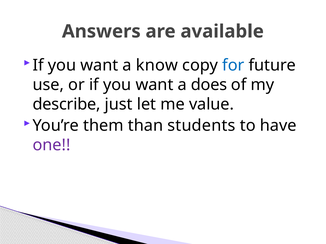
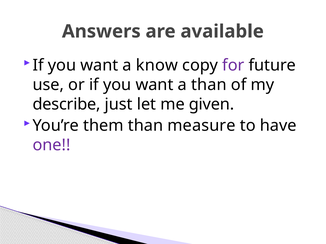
for colour: blue -> purple (233, 65)
a does: does -> than (209, 85)
value: value -> given (212, 104)
students: students -> measure (201, 126)
